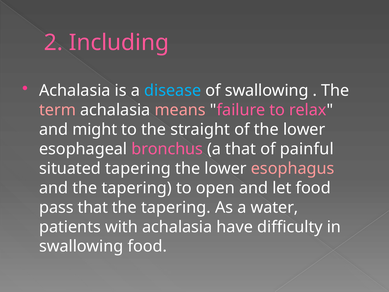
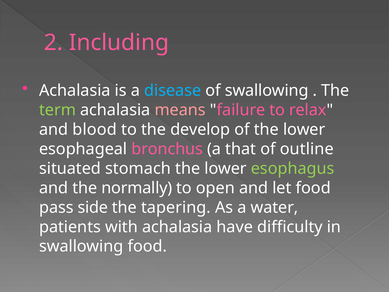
term colour: pink -> light green (58, 110)
might: might -> blood (95, 129)
straight: straight -> develop (200, 129)
painful: painful -> outline (307, 149)
situated tapering: tapering -> stomach (138, 168)
esophagus colour: pink -> light green (293, 168)
and the tapering: tapering -> normally (137, 188)
pass that: that -> side (93, 207)
